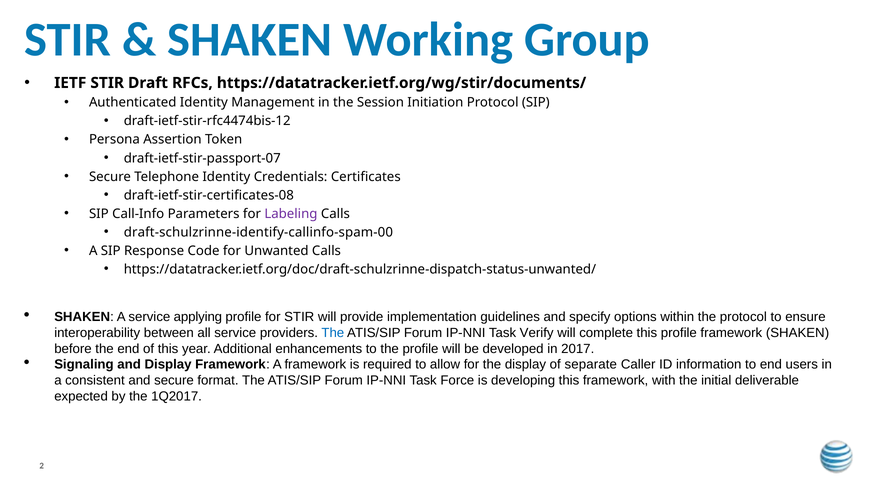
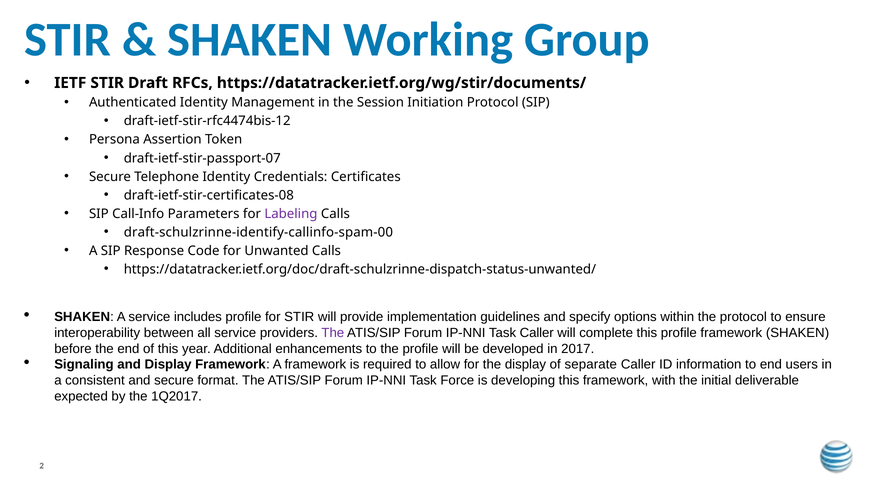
applying: applying -> includes (198, 317)
The colour: blue -> purple (333, 333)
Task Verify: Verify -> Caller (537, 333)
